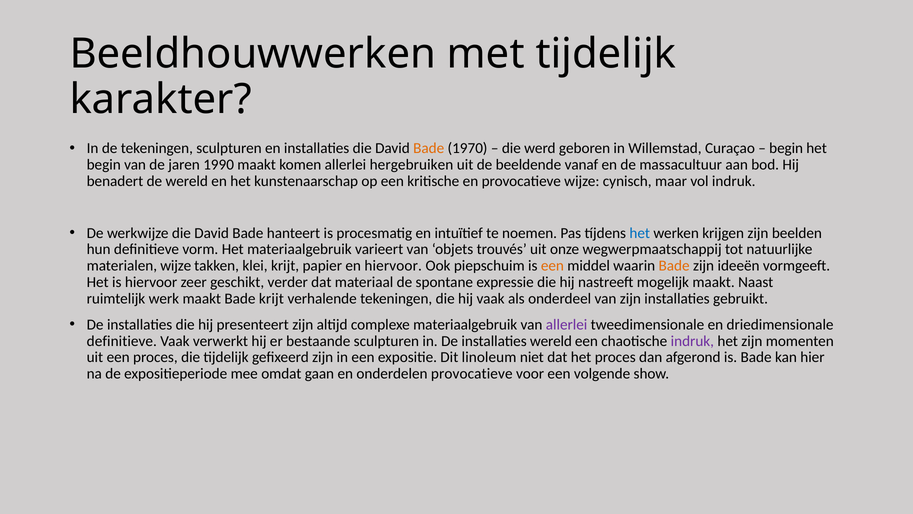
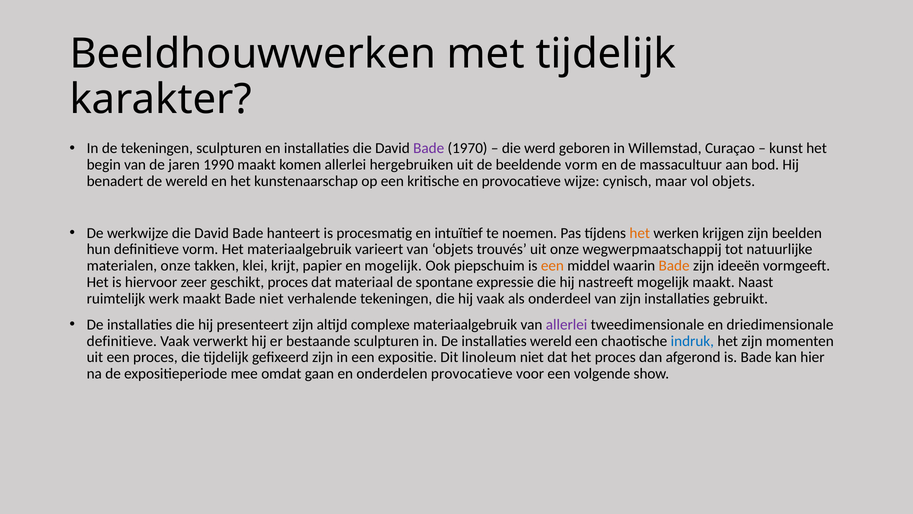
Bade colour: orange -> purple (429, 148)
begin: begin -> kunst (786, 148)
beeldende vanaf: vanaf -> vorm (581, 165)
vol indruk: indruk -> objets (734, 181)
het colour: blue -> orange (640, 233)
materialen wijze: wijze -> onze (176, 266)
en hiervoor: hiervoor -> mogelijk (393, 266)
geschikt verder: verder -> proces (288, 282)
Bade krijt: krijt -> niet (271, 298)
indruk colour: purple -> blue (692, 341)
